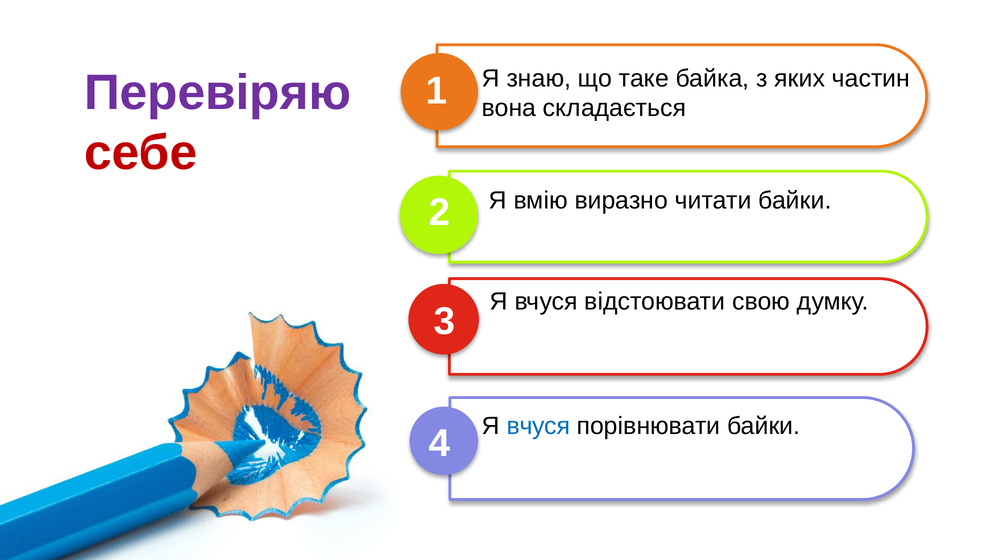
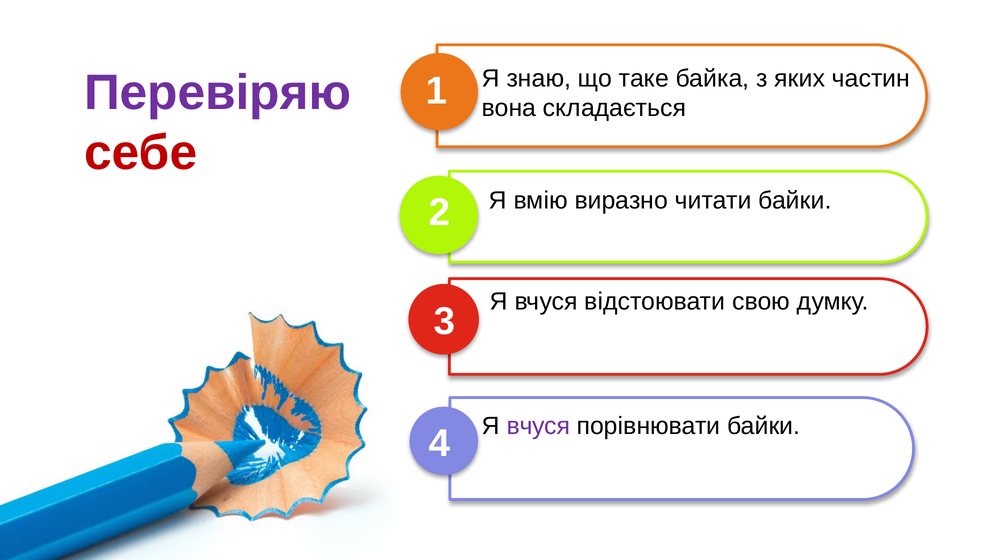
вчуся colour: blue -> purple (538, 426)
